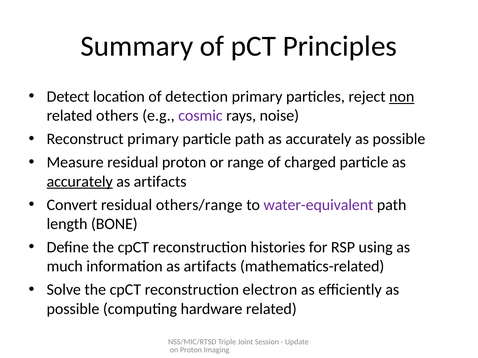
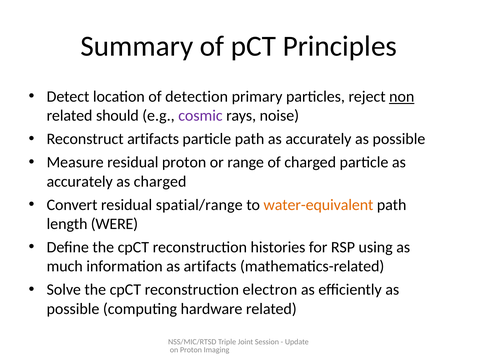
others: others -> should (117, 116)
Reconstruct primary: primary -> artifacts (153, 139)
accurately underline: present -> none (80, 182)
artifacts: artifacts -> charged (160, 182)
others/range: others/range -> spatial/range (199, 205)
water-equivalent colour: purple -> orange (318, 205)
BONE: BONE -> WERE (114, 224)
